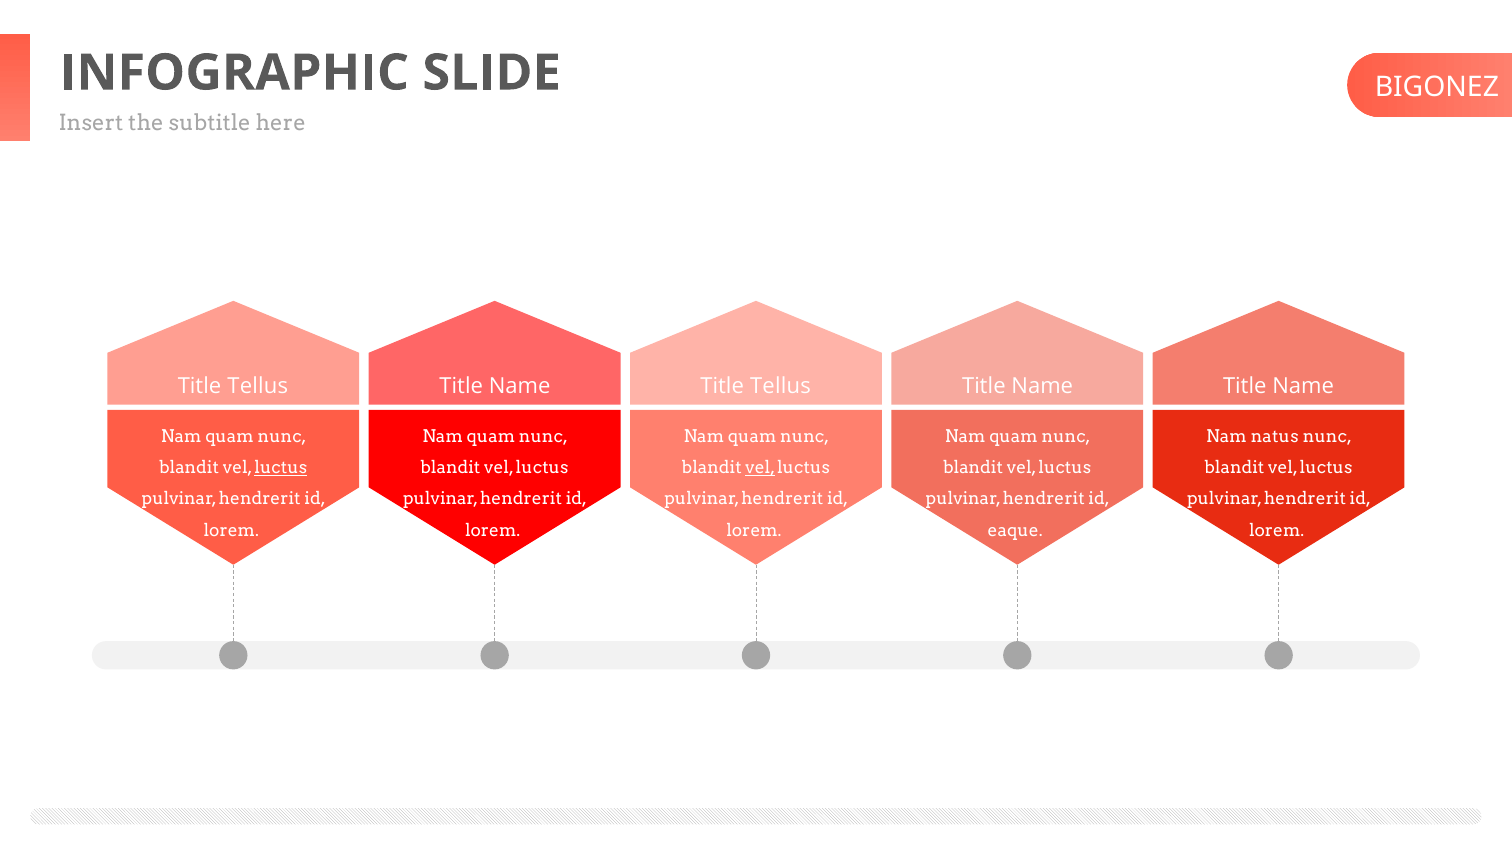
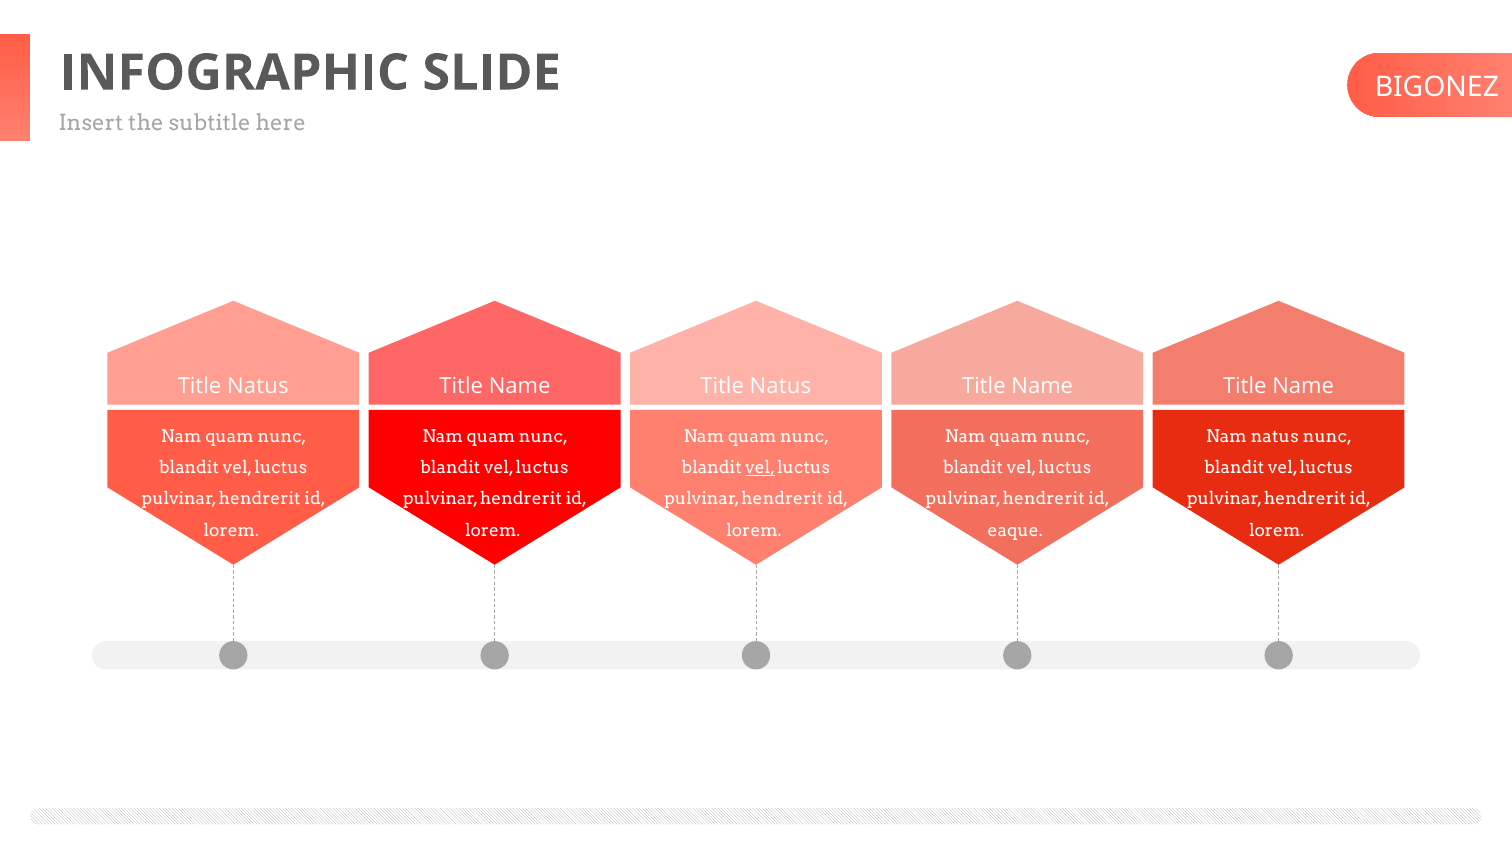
Tellus: Tellus -> Natus (258, 386)
Name Title Tellus: Tellus -> Natus (780, 386)
luctus underline: present -> none (281, 468)
